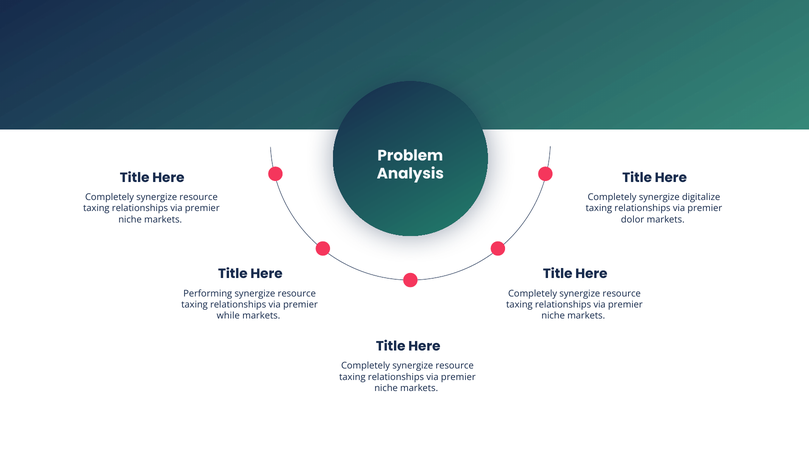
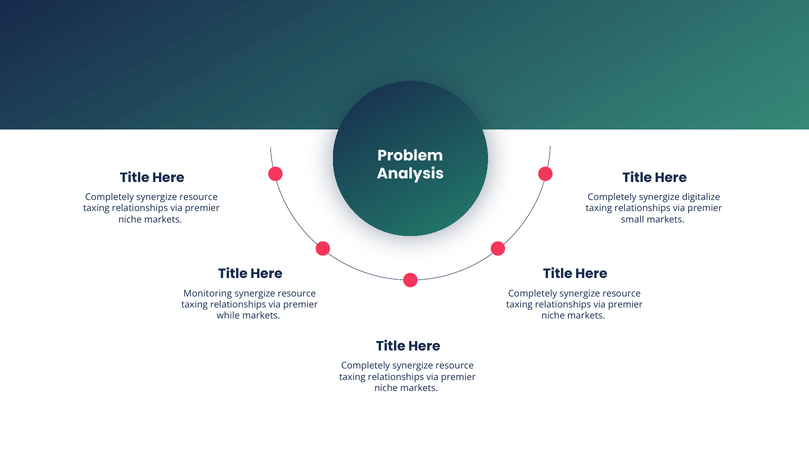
dolor: dolor -> small (633, 220)
Performing: Performing -> Monitoring (208, 294)
